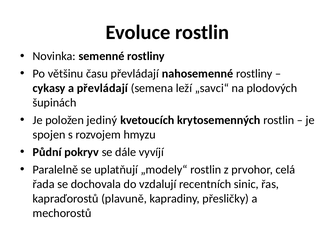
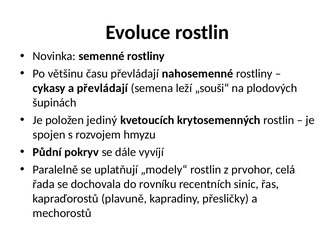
„savci“: „savci“ -> „souši“ (212, 88)
vzdalují: vzdalují -> rovníku (158, 184)
